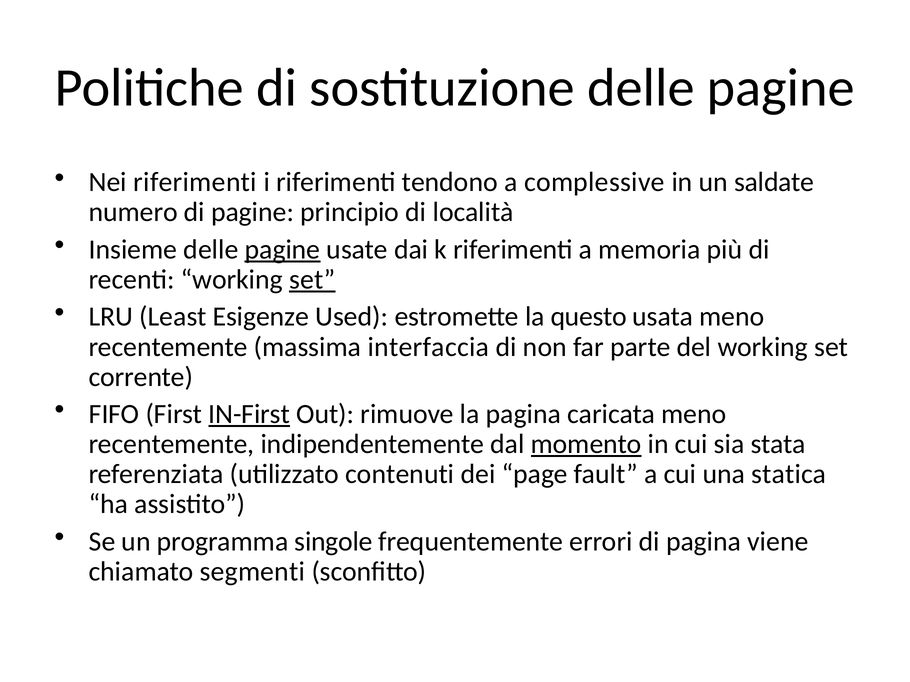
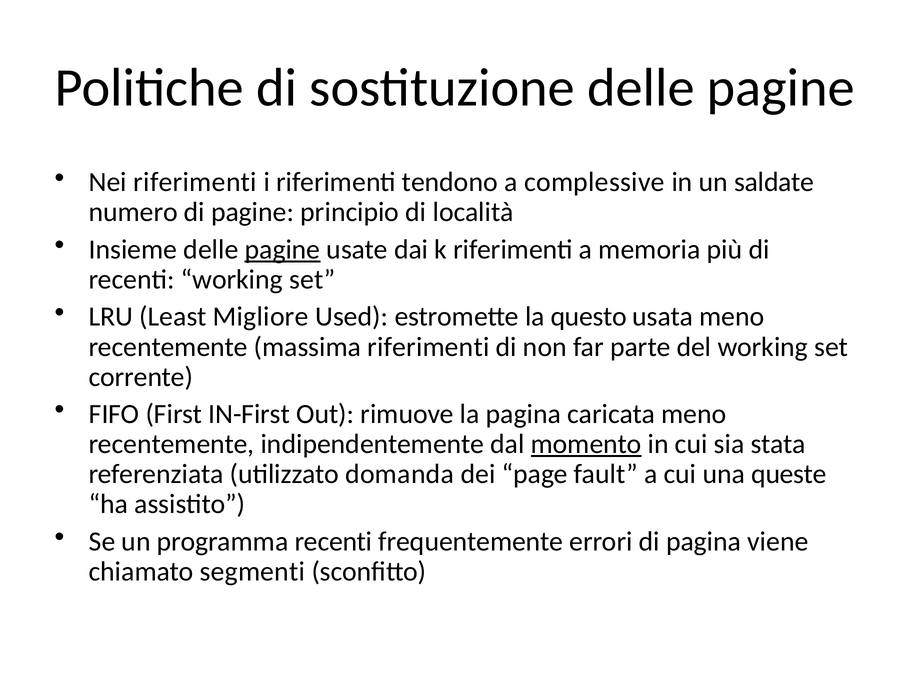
set underline: present -> none (312, 280)
Esigenze: Esigenze -> Migliore (261, 317)
massima interfaccia: interfaccia -> riferimenti (428, 347)
IN-First underline: present -> none (249, 414)
contenuti: contenuti -> domanda (400, 474)
statica: statica -> queste (789, 474)
programma singole: singole -> recenti (333, 542)
